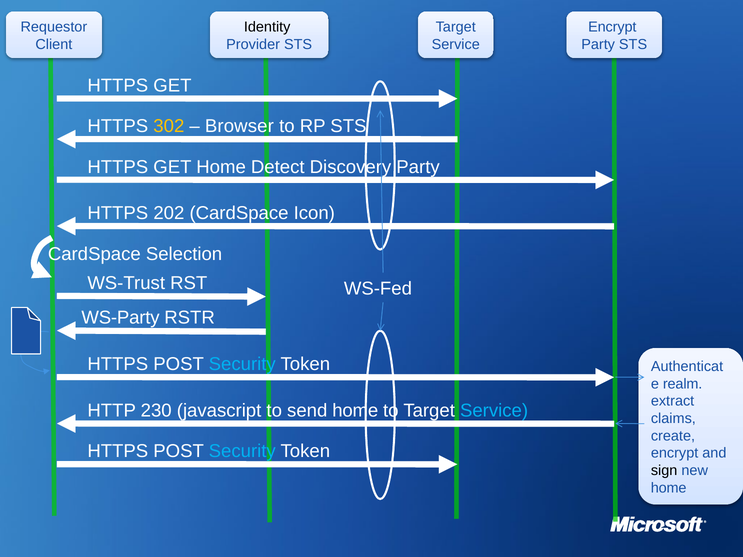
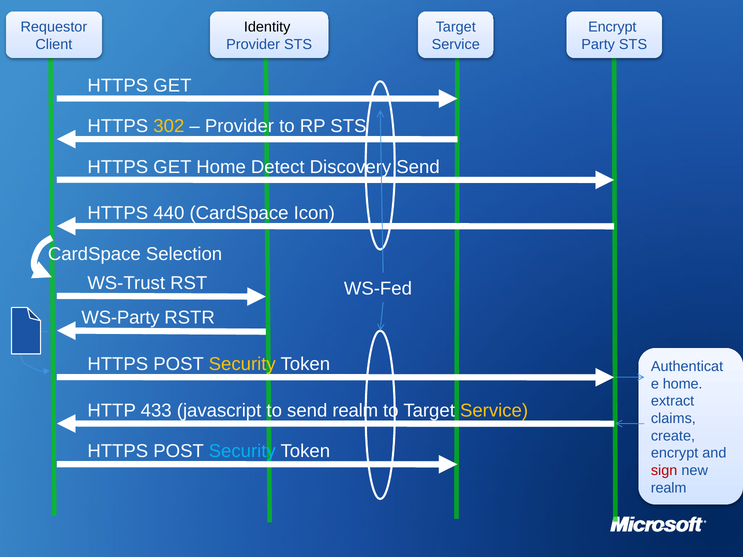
Browser: Browser -> Provider (239, 126)
Discovery Party: Party -> Send (418, 167)
202: 202 -> 440 (169, 213)
Security colour: light blue -> yellow (242, 364)
realm: realm -> home (683, 384)
230: 230 -> 433 (156, 411)
send home: home -> realm (355, 411)
Service colour: light blue -> yellow (494, 411)
sign colour: black -> red (664, 471)
home: home -> realm (669, 488)
